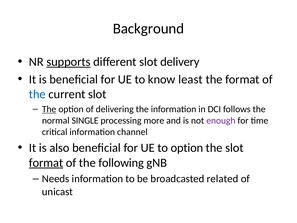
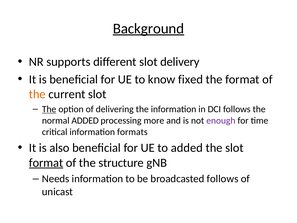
Background underline: none -> present (148, 29)
supports underline: present -> none (68, 62)
least: least -> fixed (191, 79)
the colour: blue -> orange (37, 94)
normal SINGLE: SINGLE -> ADDED (85, 120)
channel: channel -> formats (132, 132)
to option: option -> added (187, 148)
following: following -> structure (121, 163)
broadcasted related: related -> follows (223, 179)
